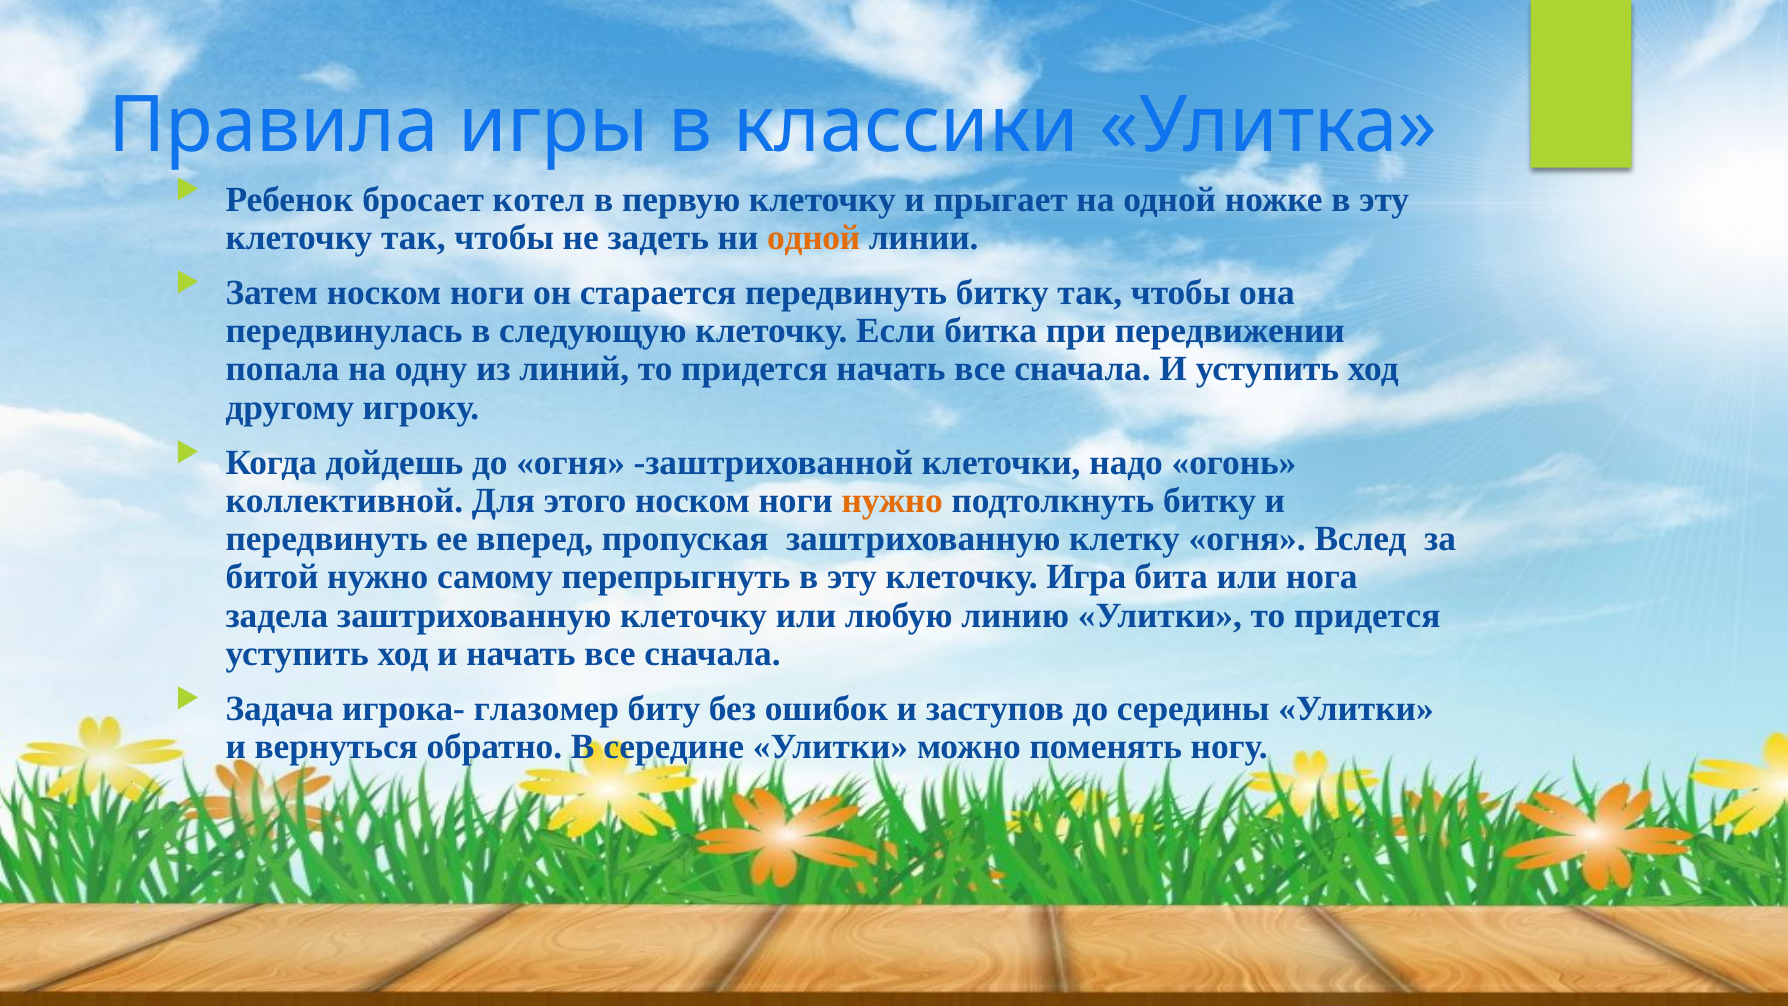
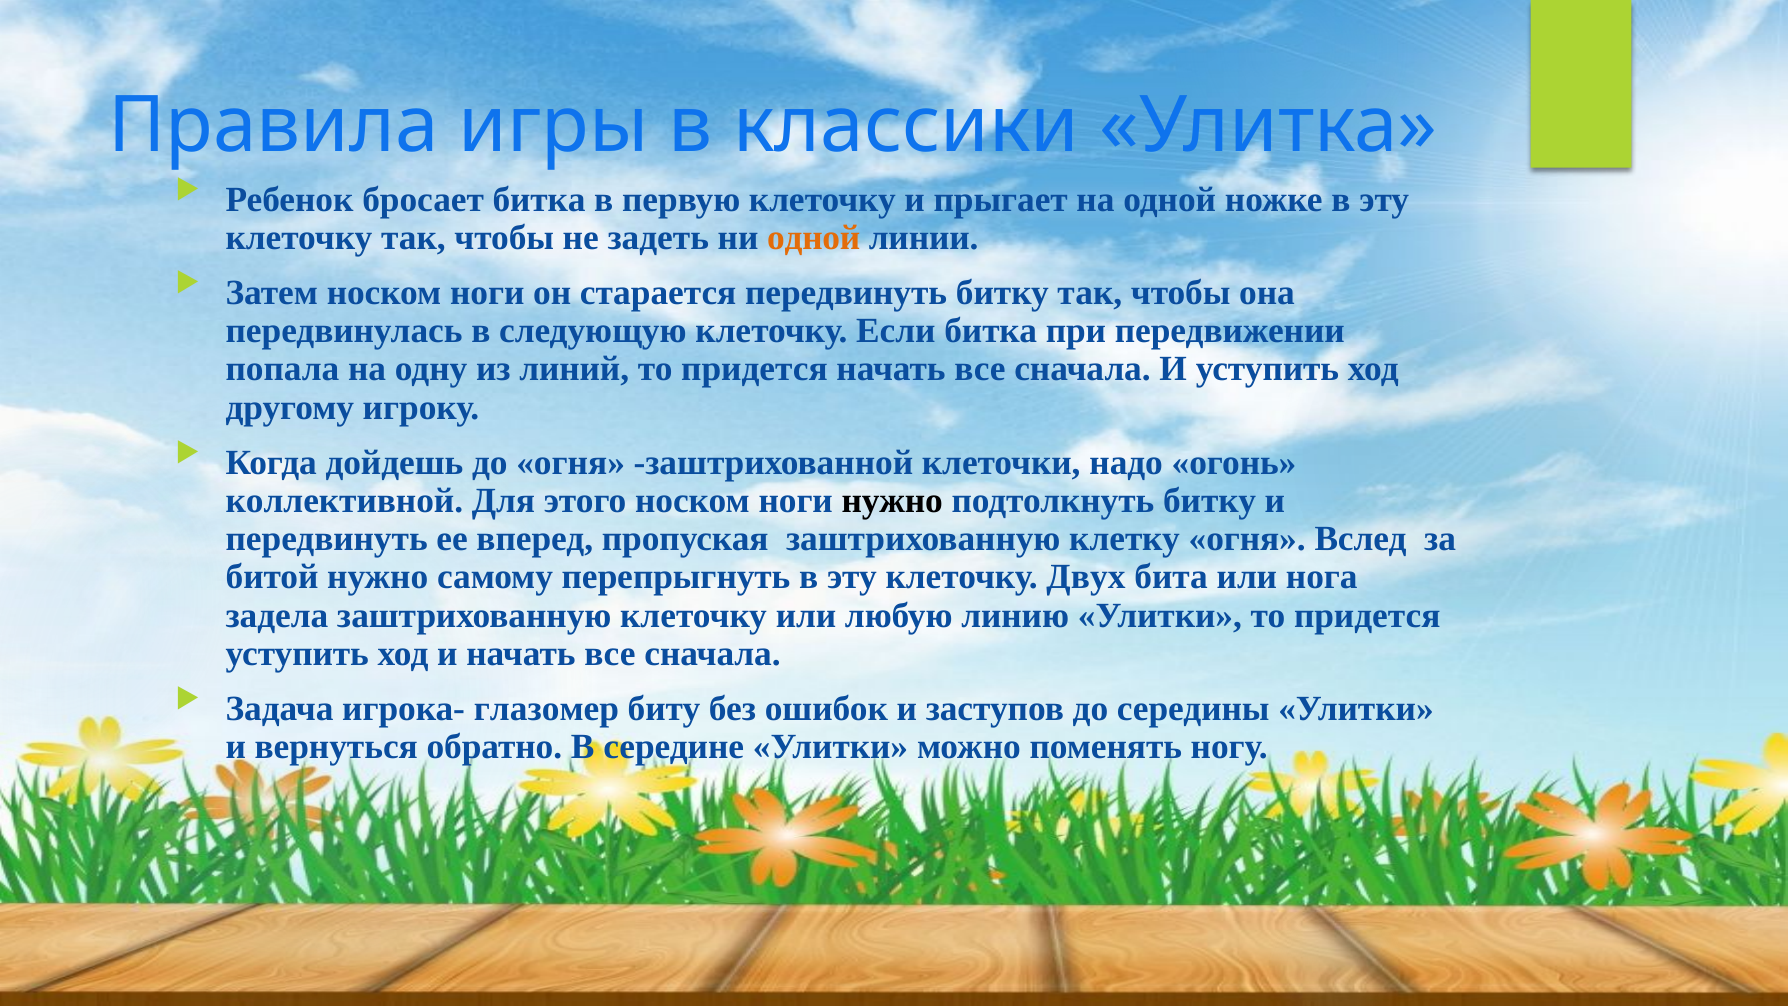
бросает котел: котел -> битка (539, 200)
нужно colour: orange -> black (892, 501)
Игра: Игра -> Двух (1086, 577)
